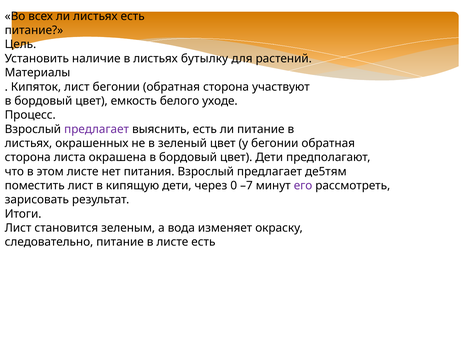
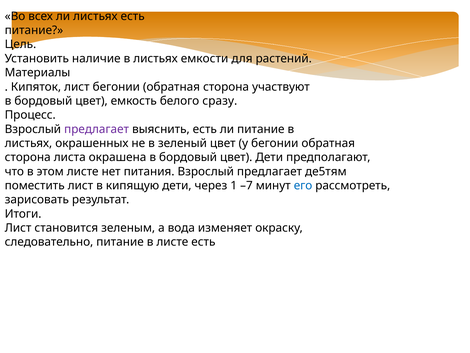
бутылку: бутылку -> емкости (205, 58)
уходе: уходе -> сразу (220, 101)
0: 0 -> 1 (234, 185)
его colour: purple -> blue (303, 185)
